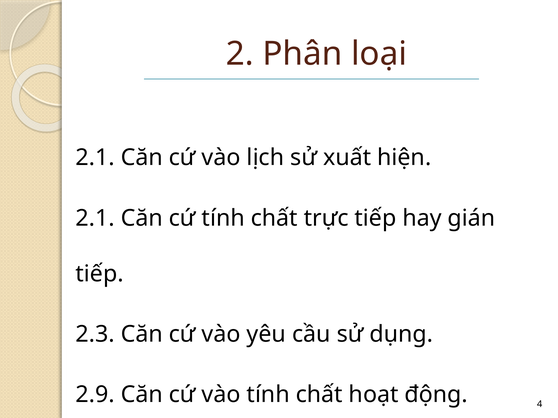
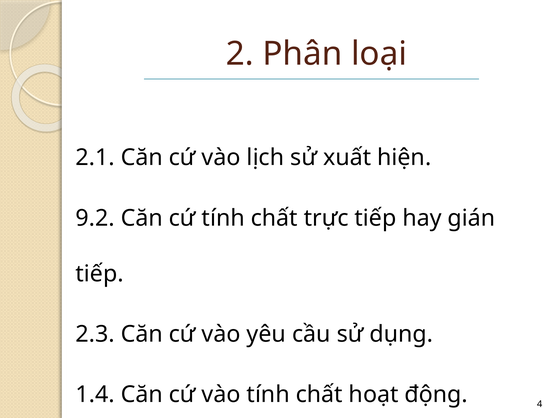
2.1: 2.1 -> 9.2 (95, 218)
2.9: 2.9 -> 1.4 (95, 395)
